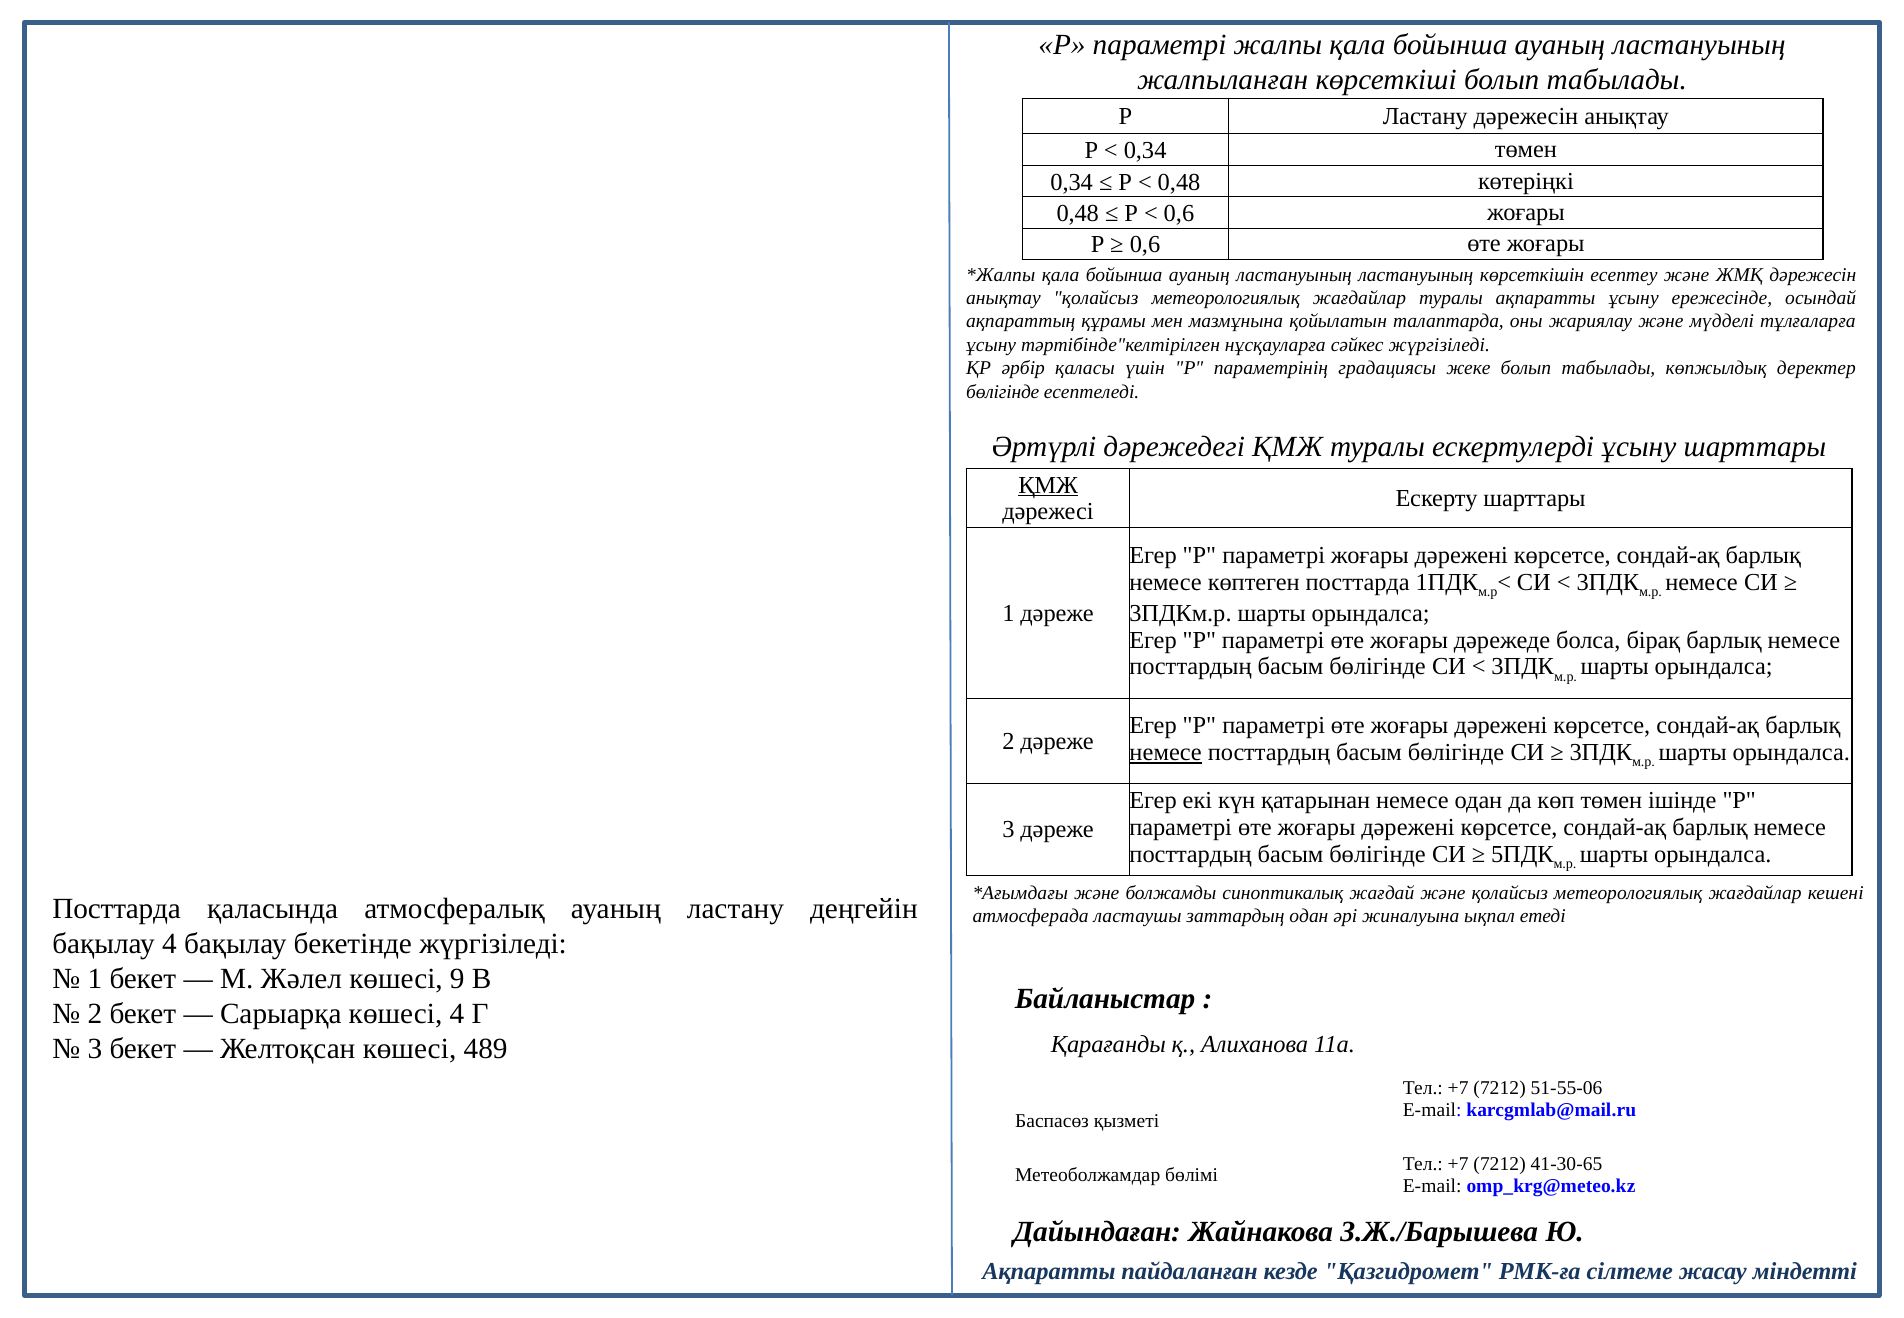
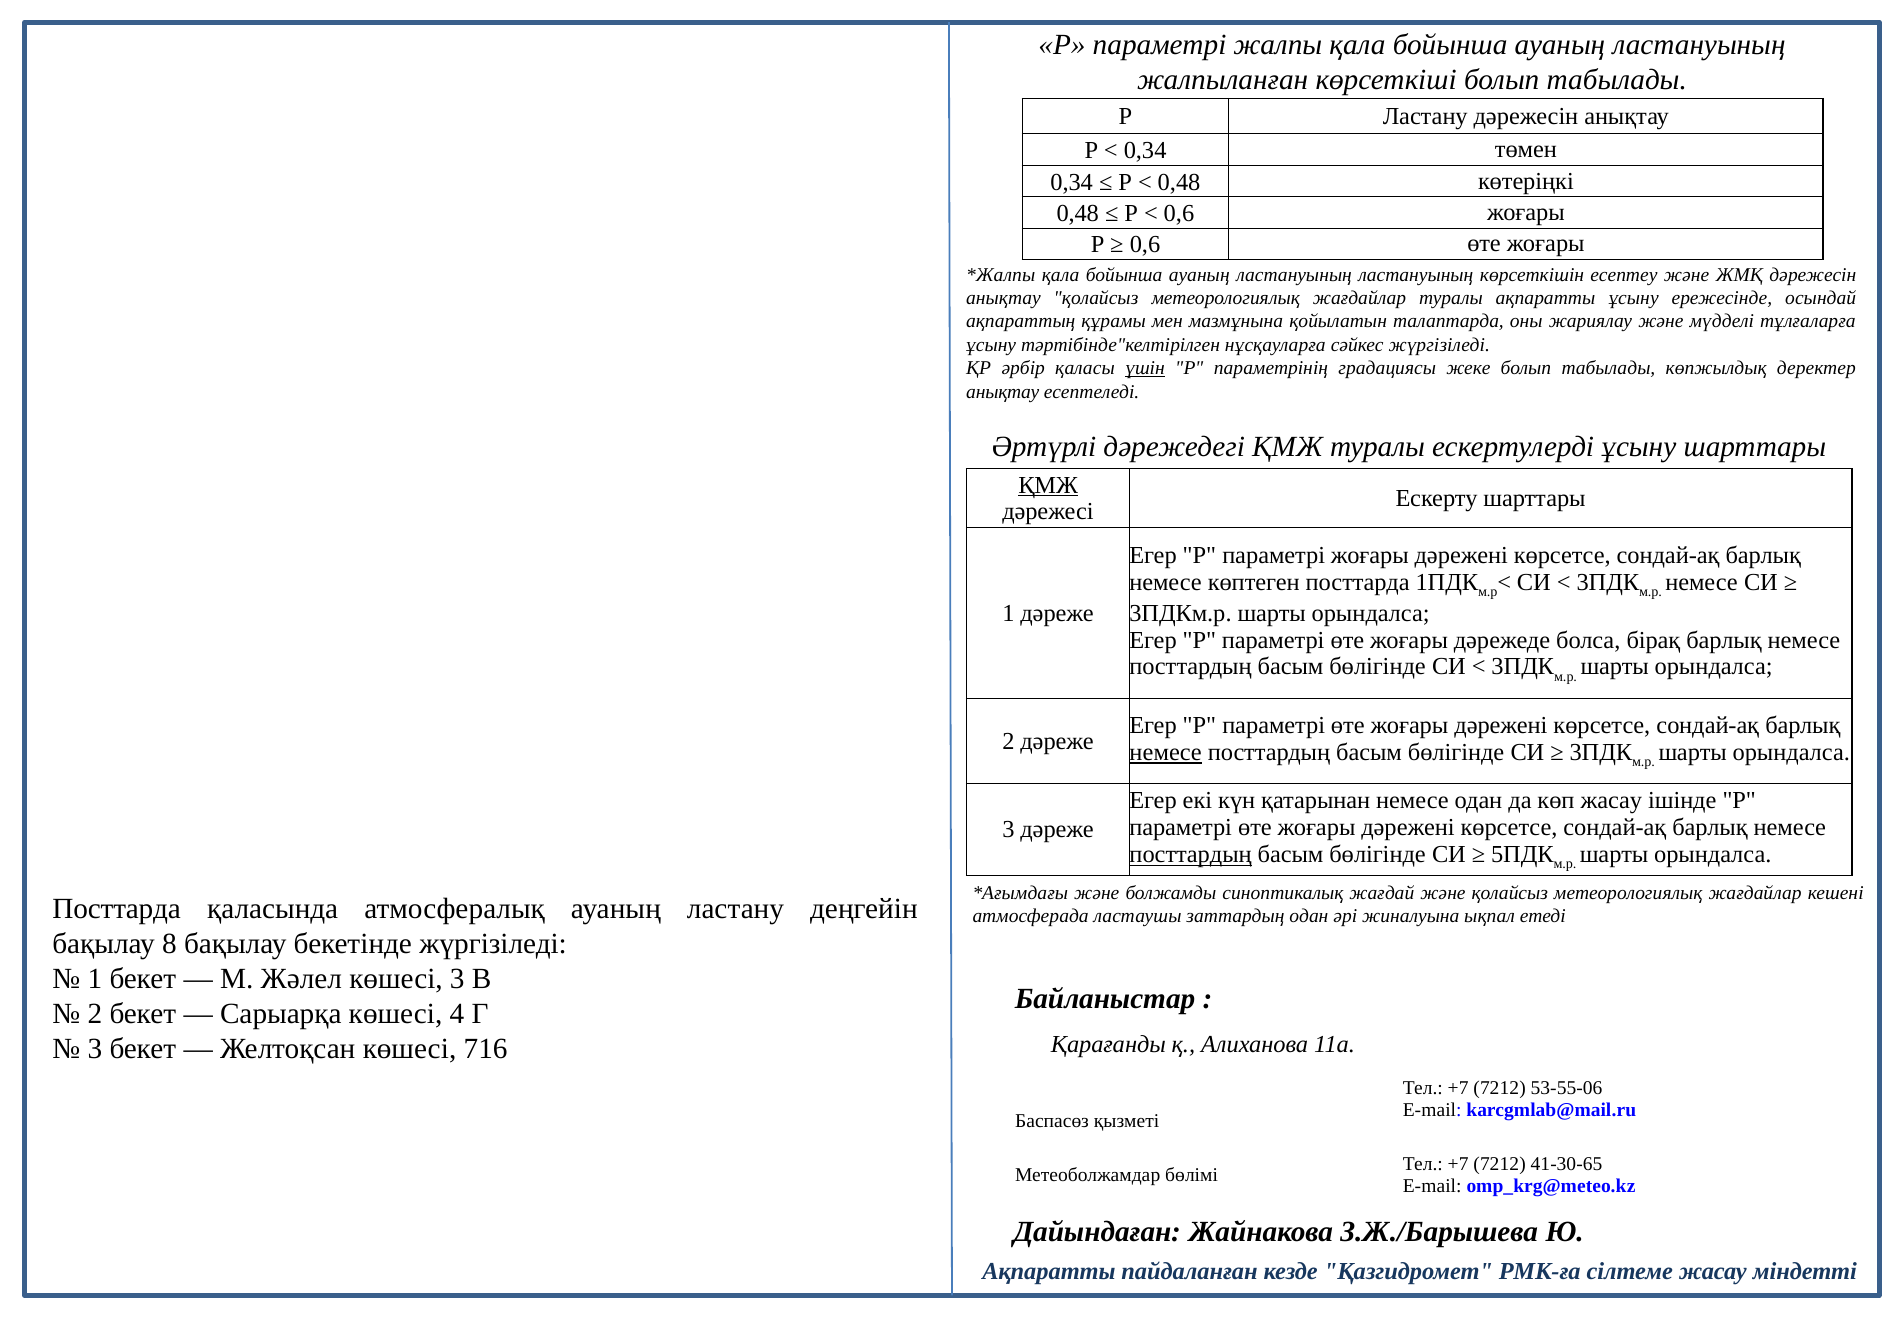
үшін underline: none -> present (1145, 368)
бөлігінде: бөлігінде -> анықтау (1003, 392)
көп төмен: төмен -> жасау (1611, 801)
посттардың underline: none -> present (1191, 855)
бақылау 4: 4 -> 8 (169, 944)
көшесі 9: 9 -> 3 (457, 979)
489: 489 -> 716 (486, 1049)
51-55-06: 51-55-06 -> 53-55-06 (1567, 1088)
